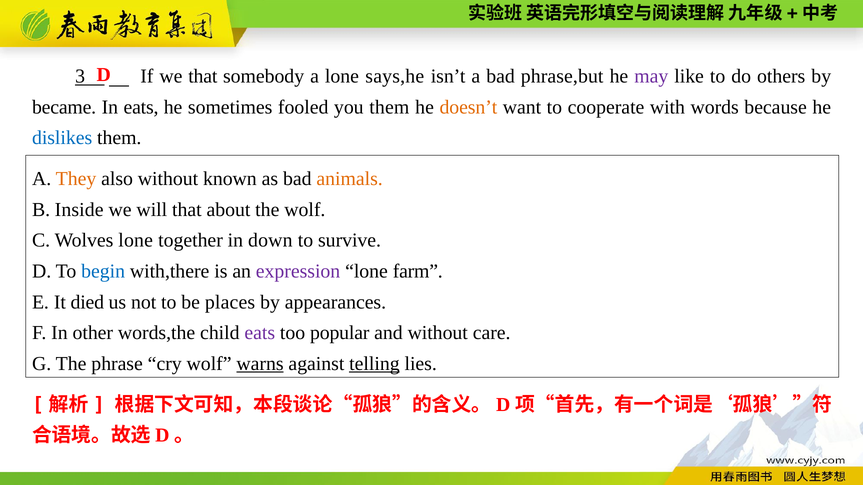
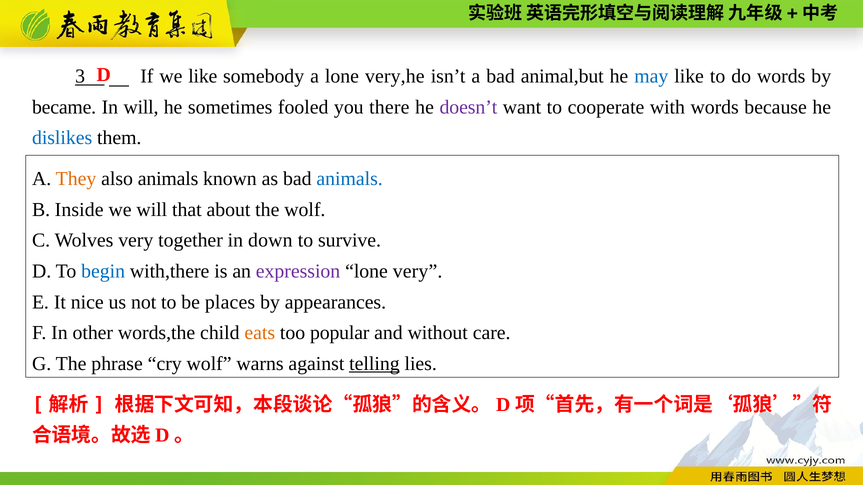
we that: that -> like (203, 76)
says,he: says,he -> very,he (395, 76)
phrase,but: phrase,but -> animal,but (562, 76)
may colour: purple -> blue (651, 76)
do others: others -> words (781, 76)
In eats: eats -> will (141, 107)
you them: them -> there (389, 107)
doesn’t colour: orange -> purple (468, 107)
also without: without -> animals (168, 179)
animals colour: orange -> blue (350, 179)
Wolves lone: lone -> very (136, 241)
lone farm: farm -> very (418, 272)
died: died -> nice (87, 302)
eats colour: purple -> orange (260, 333)
warns underline: present -> none (260, 364)
